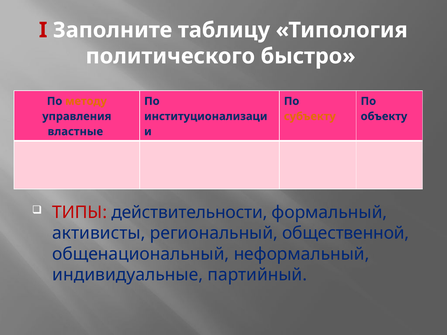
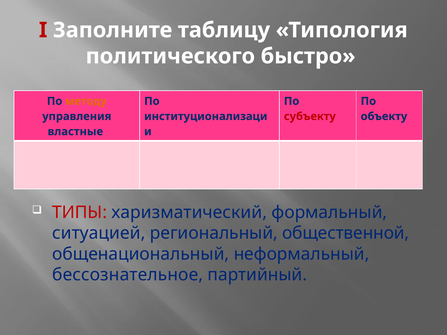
субъекту colour: orange -> red (310, 116)
действительности: действительности -> харизматический (189, 212)
активисты: активисты -> ситуацией (99, 233)
индивидуальные: индивидуальные -> бессознательное (128, 275)
